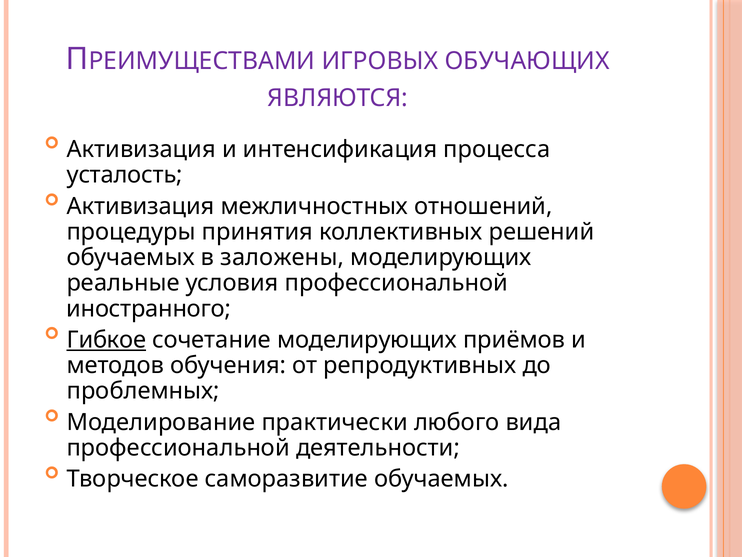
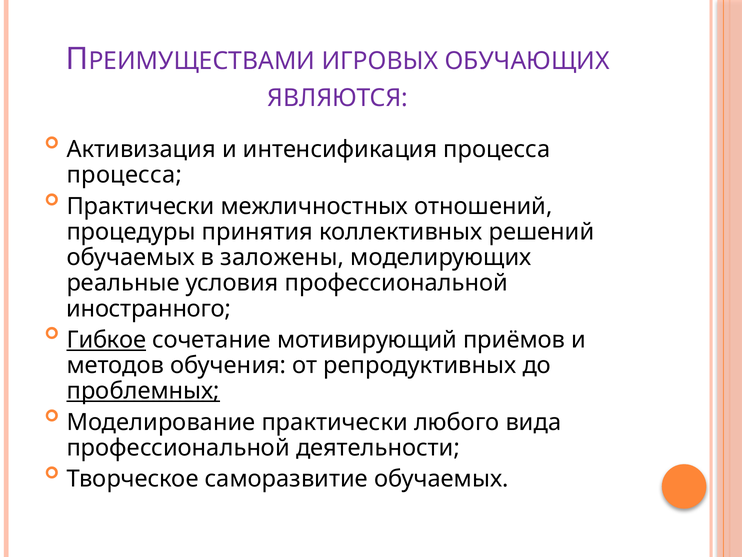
усталость: усталость -> процесса (124, 175)
Активизация: Активизация -> Практически (141, 206)
сочетание моделирующих: моделирующих -> мотивирующий (367, 340)
проблемных underline: none -> present (143, 391)
